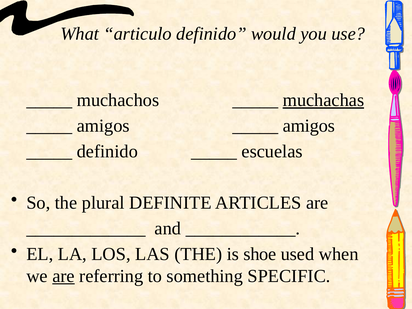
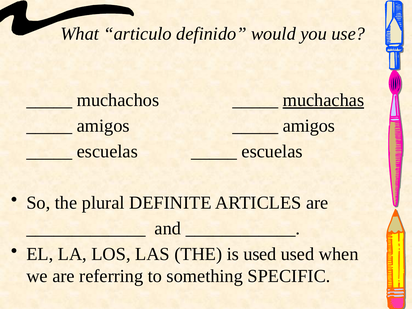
definido: definido -> escuelas (107, 151)
is shoe: shoe -> used (260, 254)
are underline: present -> none (64, 276)
